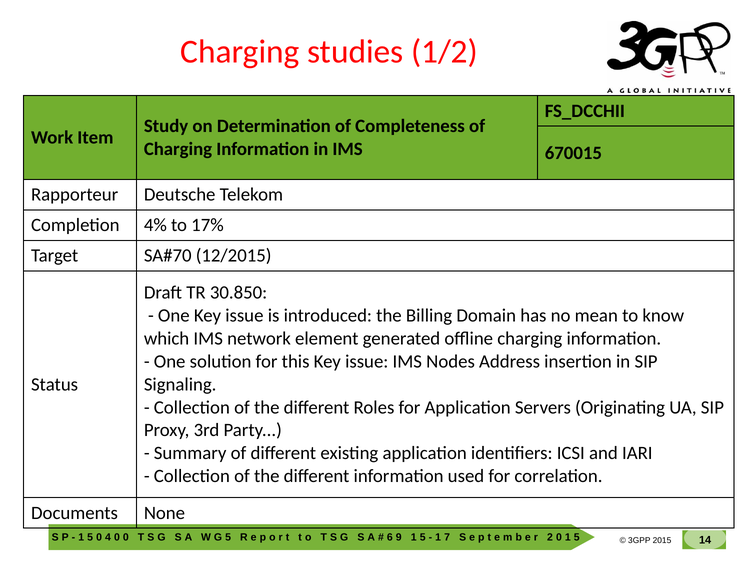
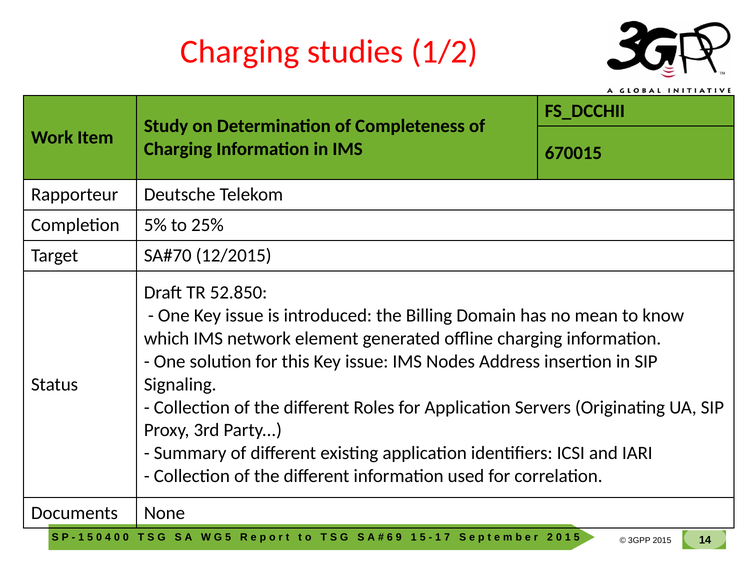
4%: 4% -> 5% (155, 225)
17%: 17% -> 25% (207, 225)
30.850: 30.850 -> 52.850 (239, 293)
